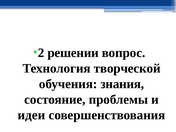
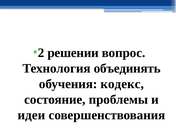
творческой: творческой -> объединять (127, 68)
знания: знания -> кодекс (122, 84)
